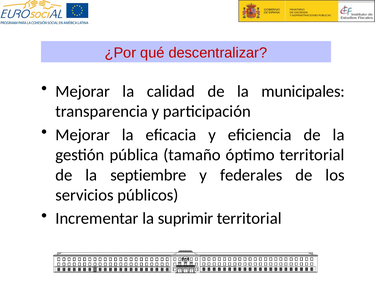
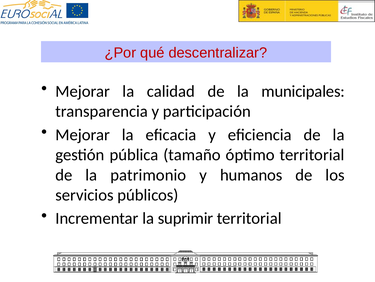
septiembre: septiembre -> patrimonio (148, 175)
federales: federales -> humanos (251, 175)
